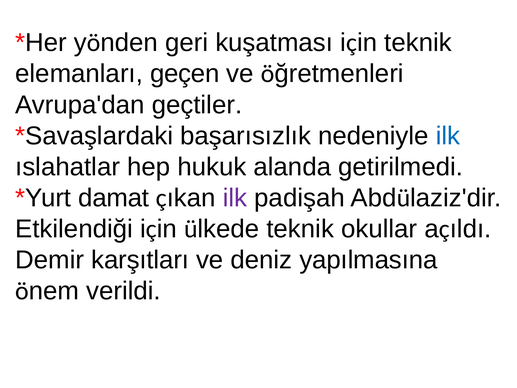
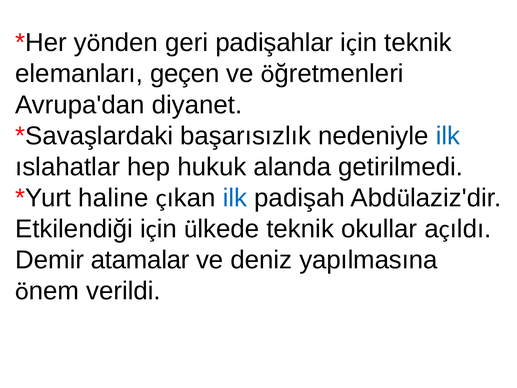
kuşatması: kuşatması -> padişahlar (274, 43)
geçtiler: geçtiler -> diyanet (197, 105)
damat: damat -> haline (113, 198)
ilk colour: purple -> blue (235, 198)
karşıtları: karşıtları -> atamalar (140, 260)
